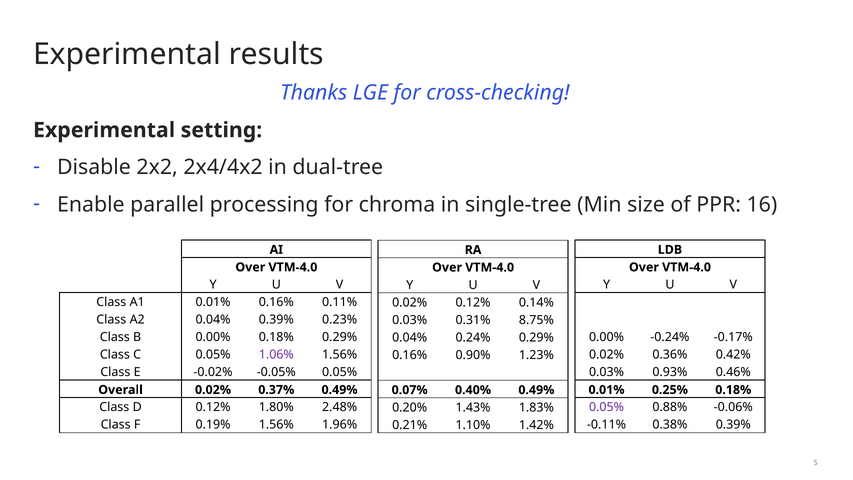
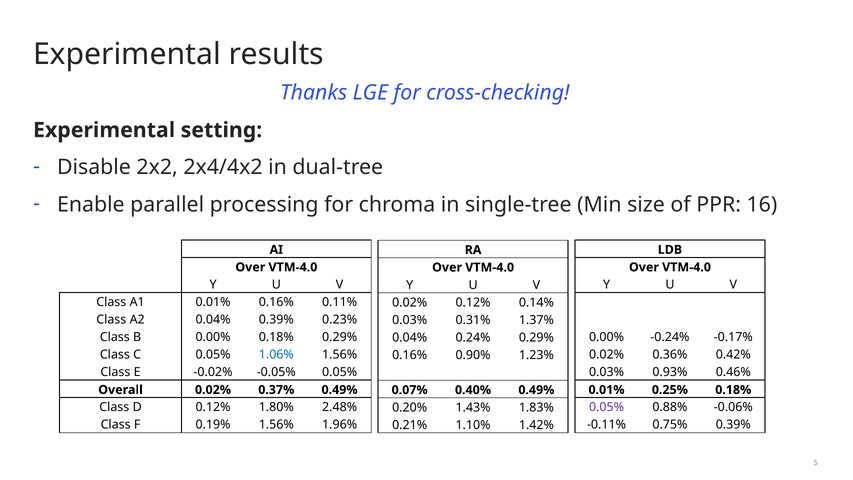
8.75%: 8.75% -> 1.37% (536, 320)
1.06% colour: purple -> blue (276, 355)
0.38%: 0.38% -> 0.75% (670, 425)
